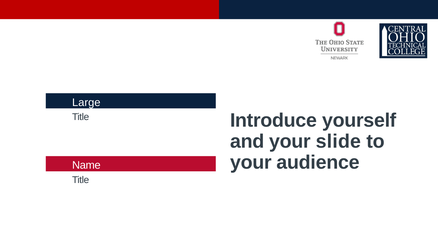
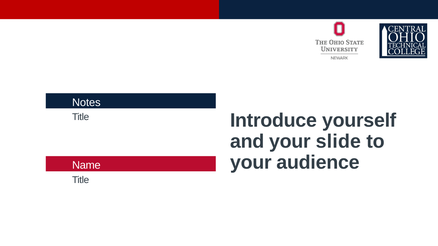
Large: Large -> Notes (86, 103)
